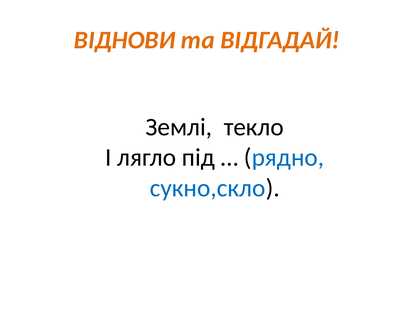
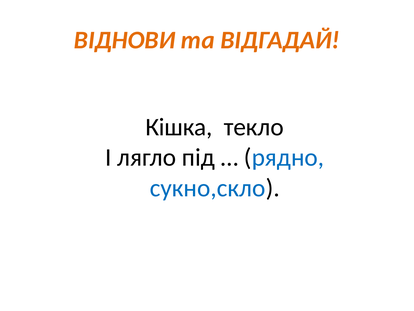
Землі: Землі -> Кішка (179, 127)
